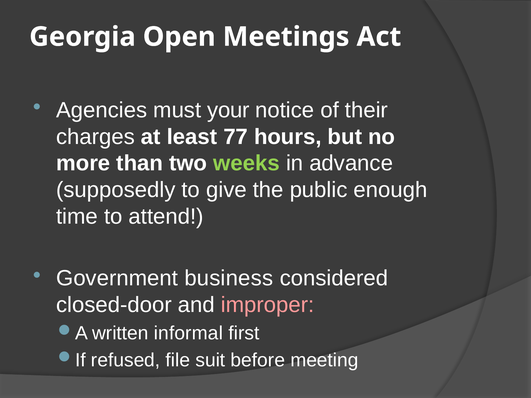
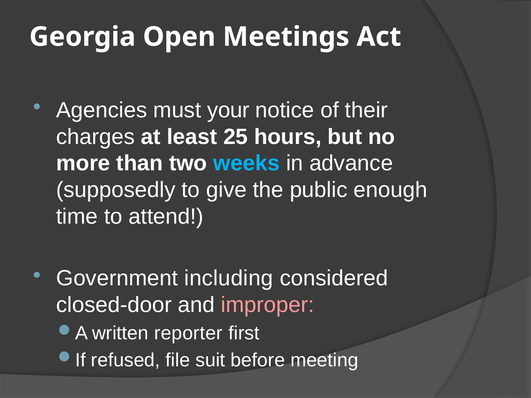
77: 77 -> 25 (236, 137)
weeks colour: light green -> light blue (246, 163)
business: business -> including (229, 279)
informal: informal -> reporter (188, 334)
